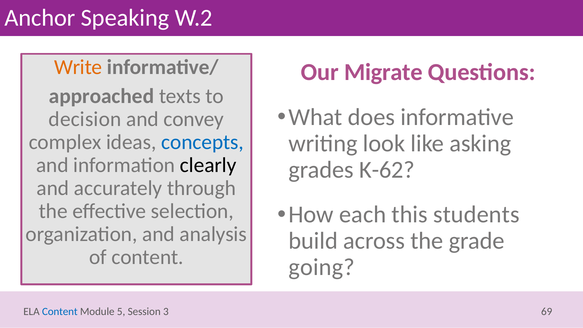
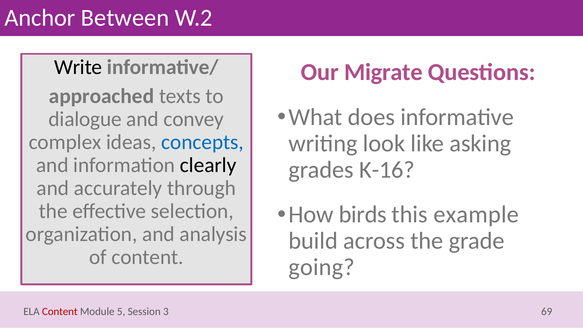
Speaking: Speaking -> Between (125, 18)
Write colour: orange -> black (78, 67)
decision: decision -> dialogue (85, 119)
K-62: K-62 -> K-16 (387, 170)
each: each -> birds (363, 215)
students: students -> example (476, 215)
Content colour: blue -> red (60, 311)
